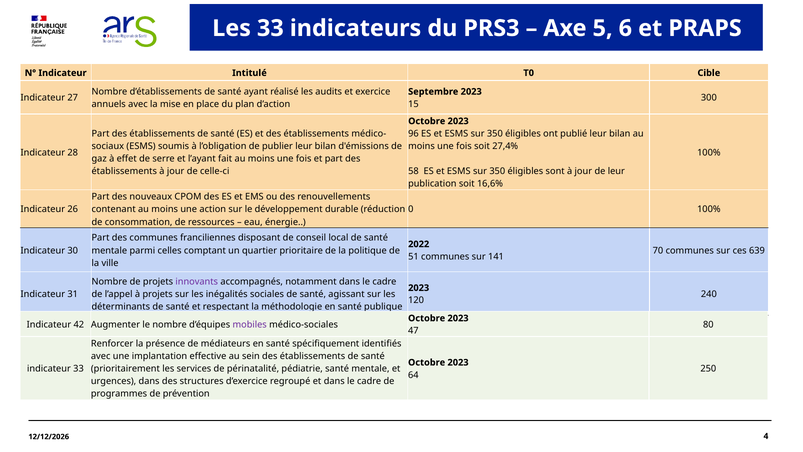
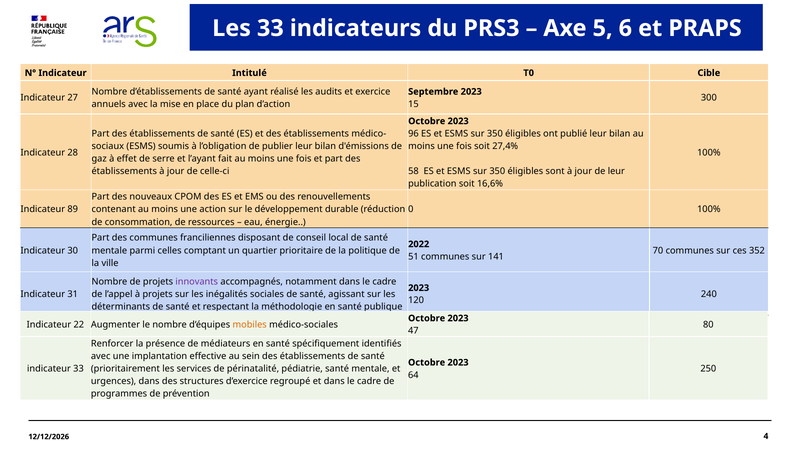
26: 26 -> 89 (73, 209)
639: 639 -> 352 (757, 250)
42: 42 -> 22 (79, 324)
mobiles colour: purple -> orange (250, 324)
